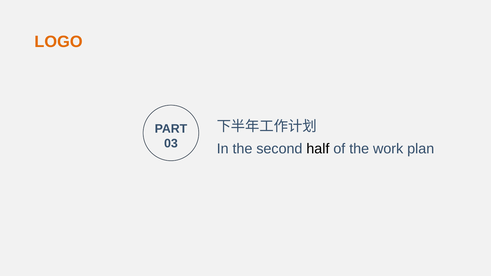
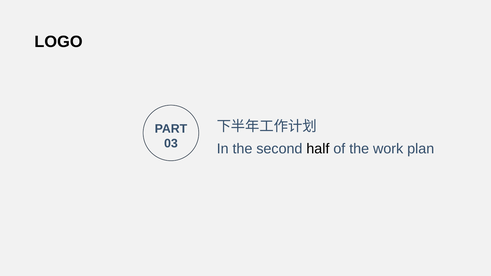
LOGO colour: orange -> black (58, 42)
